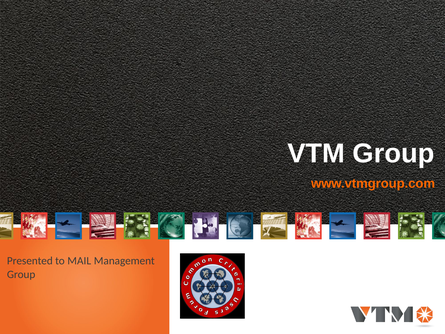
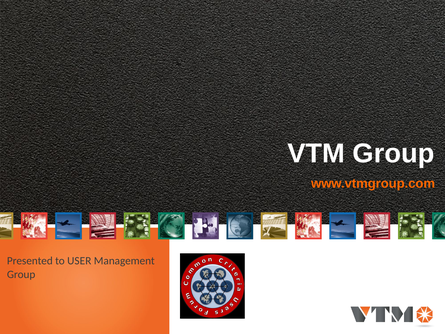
MAIL: MAIL -> USER (79, 261)
